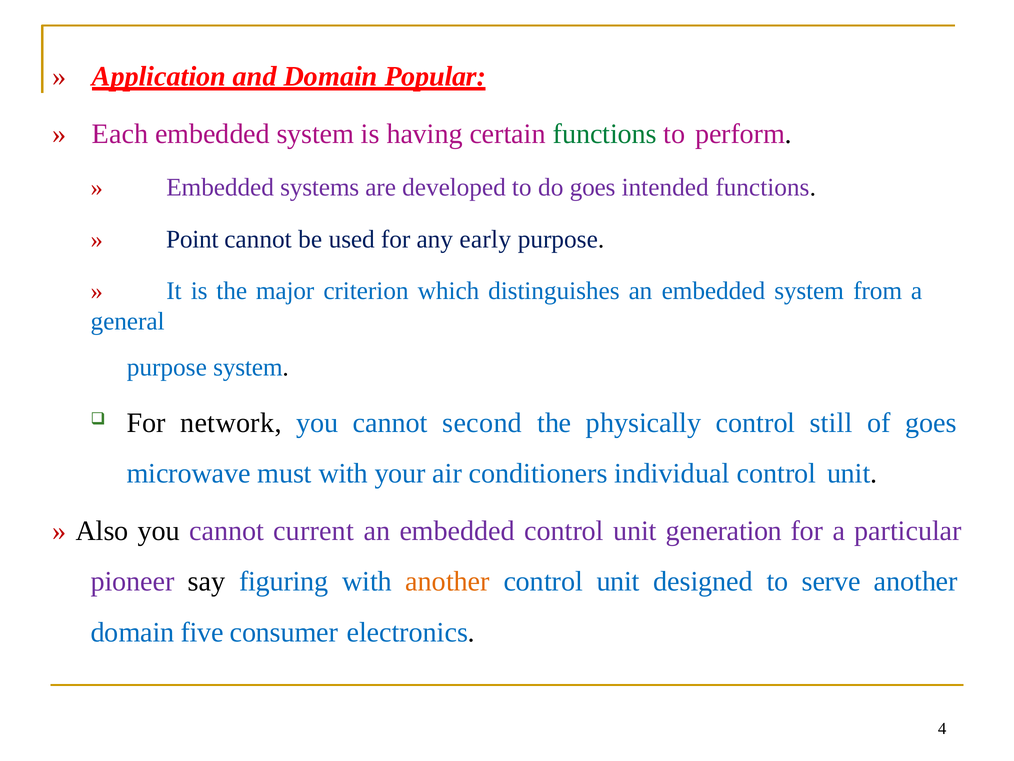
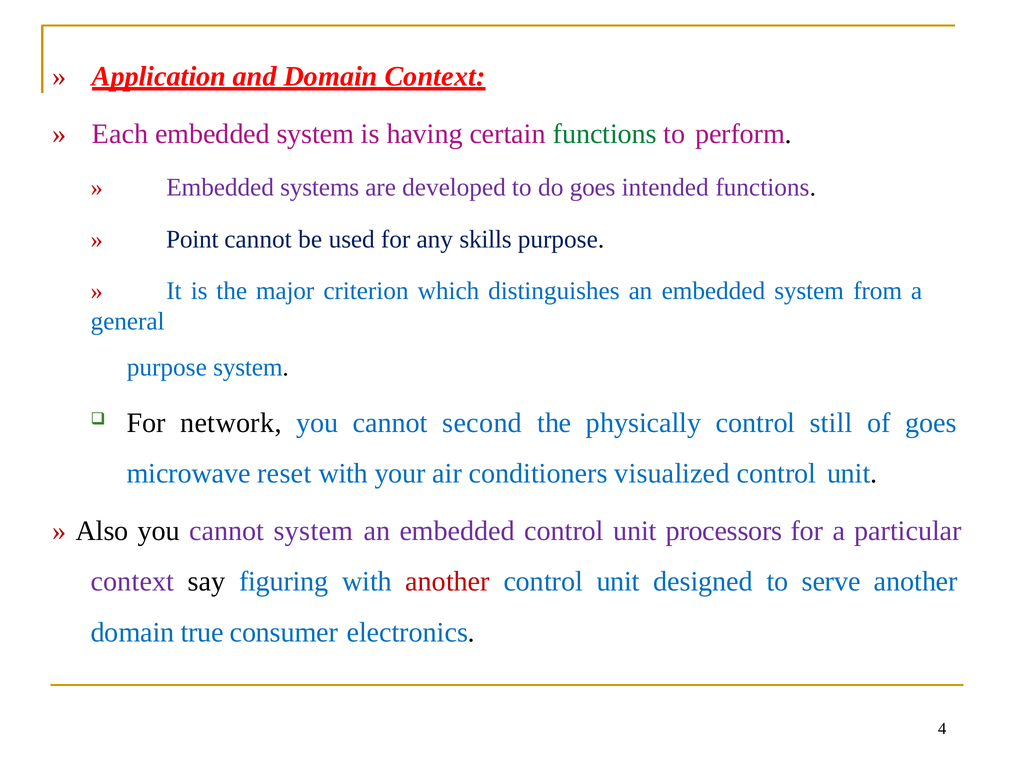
Domain Popular: Popular -> Context (435, 76)
early: early -> skills (486, 239)
must: must -> reset (284, 473)
individual: individual -> visualized (672, 473)
cannot current: current -> system (314, 531)
generation: generation -> processors (724, 531)
pioneer: pioneer -> context (132, 581)
another colour: orange -> red (448, 581)
five: five -> true (202, 632)
